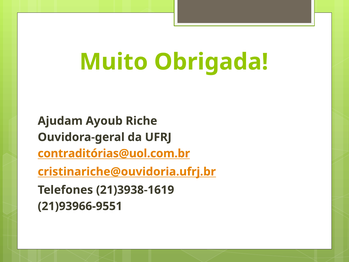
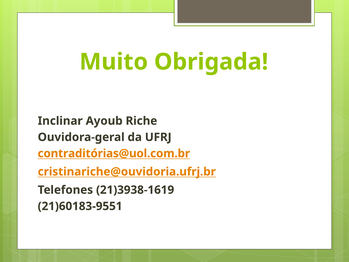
Ajudam: Ajudam -> Inclinar (60, 121)
21)93966-9551: 21)93966-9551 -> 21)60183-9551 (80, 206)
